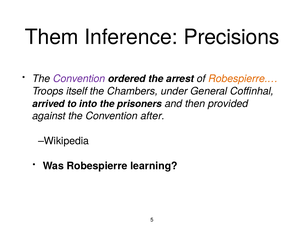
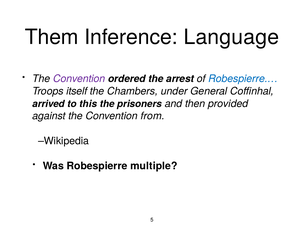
Precisions: Precisions -> Language (231, 37)
Robespierre.… colour: orange -> blue (243, 79)
into: into -> this (88, 104)
after: after -> from (153, 116)
learning: learning -> multiple (154, 166)
